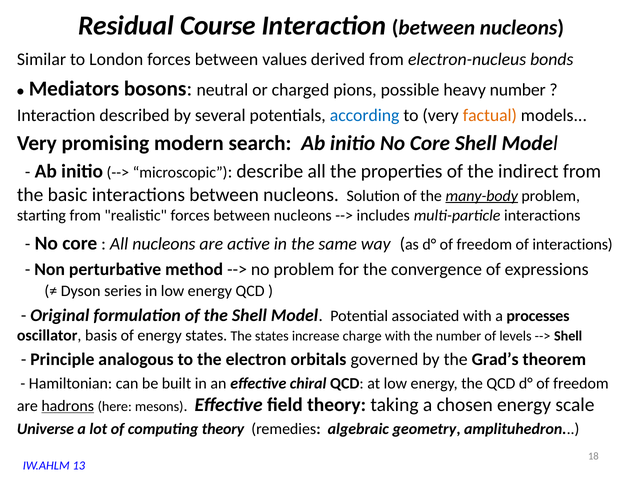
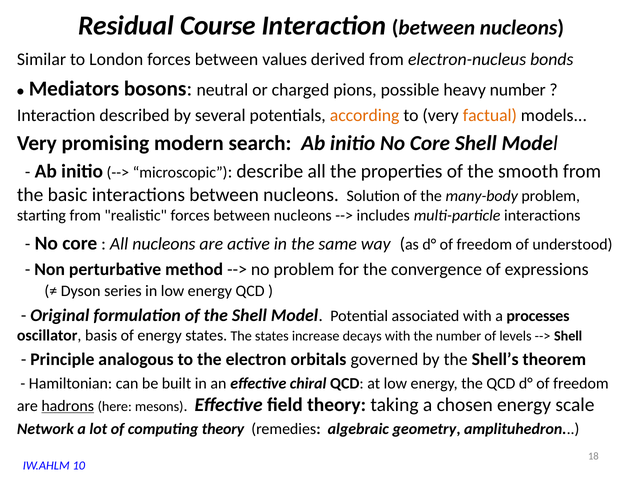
according colour: blue -> orange (365, 115)
indirect: indirect -> smooth (528, 171)
many-body underline: present -> none (482, 196)
of interactions: interactions -> understood (572, 244)
charge: charge -> decays (362, 336)
Grad’s: Grad’s -> Shell’s (495, 359)
Universe: Universe -> Network (45, 429)
13: 13 -> 10 (79, 465)
